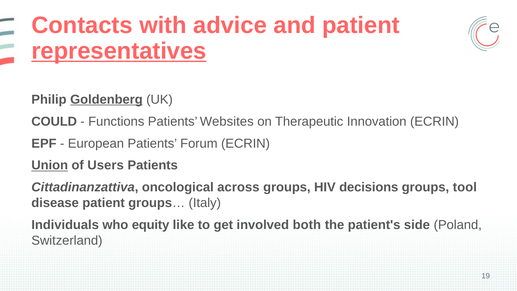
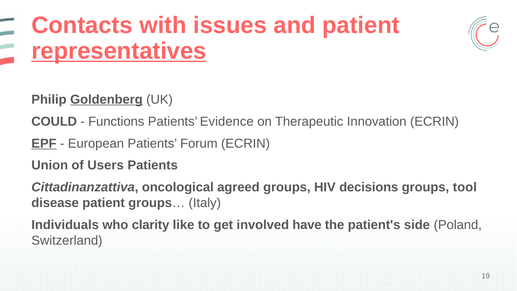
advice: advice -> issues (230, 25)
Websites: Websites -> Evidence (227, 121)
EPF underline: none -> present (44, 143)
Union underline: present -> none (50, 165)
across: across -> agreed (238, 187)
equity: equity -> clarity (151, 225)
both: both -> have (307, 225)
